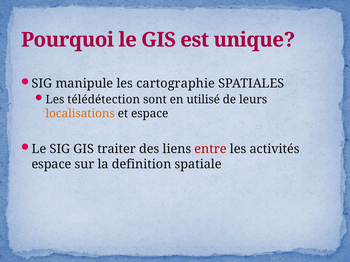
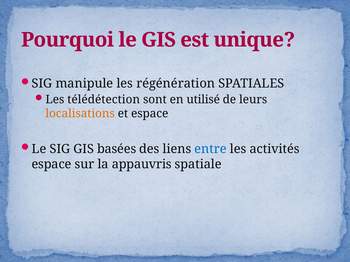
cartographie: cartographie -> régénération (176, 84)
traiter: traiter -> basées (117, 149)
entre colour: red -> blue (211, 149)
definition: definition -> appauvris (142, 165)
